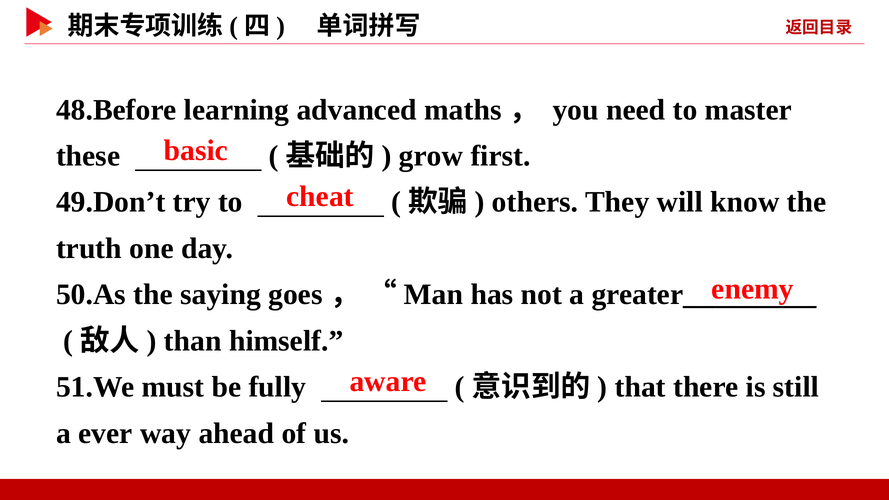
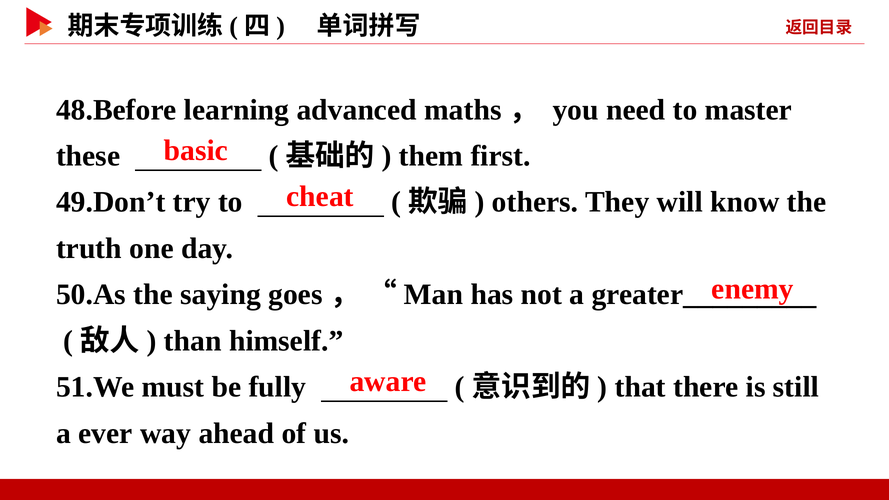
grow: grow -> them (431, 156)
